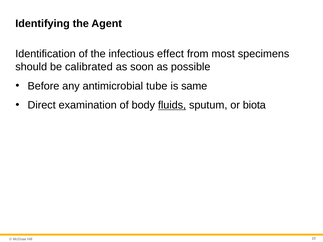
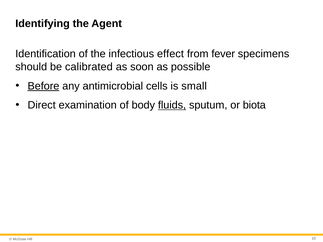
most: most -> fever (223, 54)
Before underline: none -> present (43, 86)
tube: tube -> cells (157, 86)
same: same -> small (194, 86)
